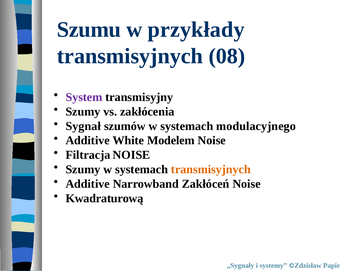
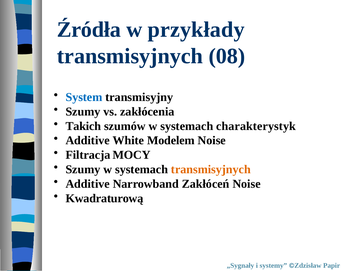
Szumu: Szumu -> Źródła (89, 30)
System colour: purple -> blue (84, 97)
Sygnał: Sygnał -> Takich (83, 126)
modulacyjnego: modulacyjnego -> charakterystyk (256, 126)
Filtracja NOISE: NOISE -> MOCY (132, 155)
